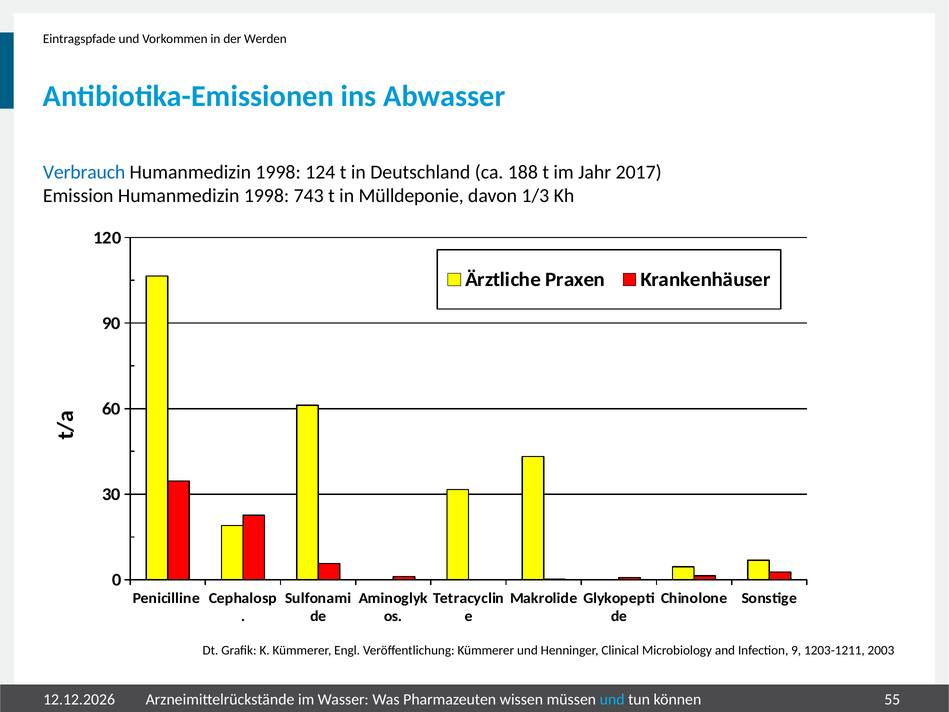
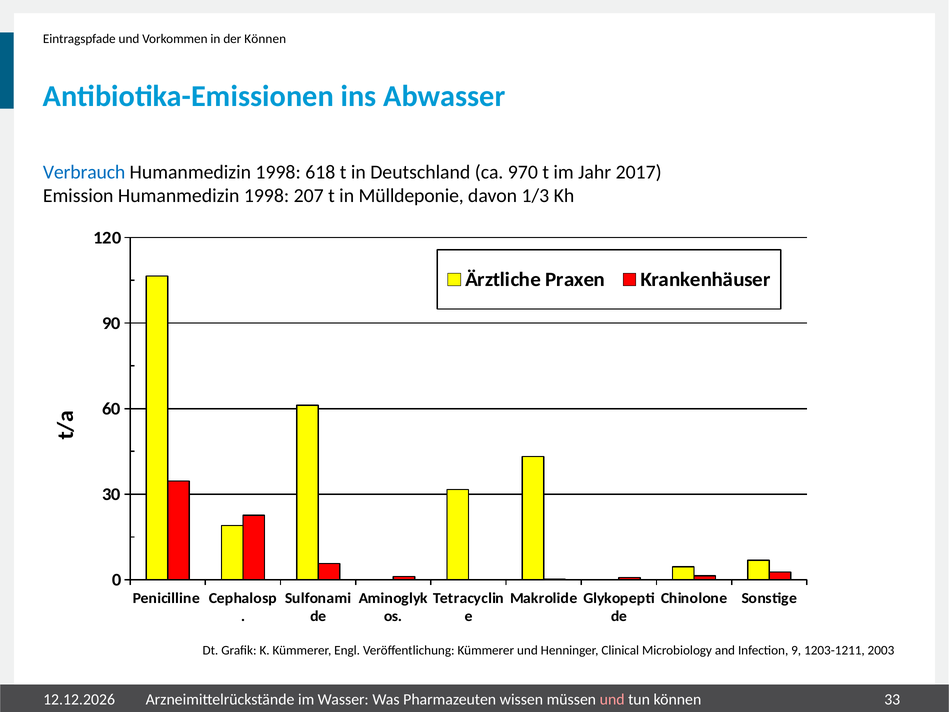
der Werden: Werden -> Können (265, 39)
124: 124 -> 618 (320, 172)
188: 188 -> 970 (523, 172)
743: 743 -> 207 (309, 196)
und colour: light blue -> pink (612, 699)
55: 55 -> 33 (892, 699)
